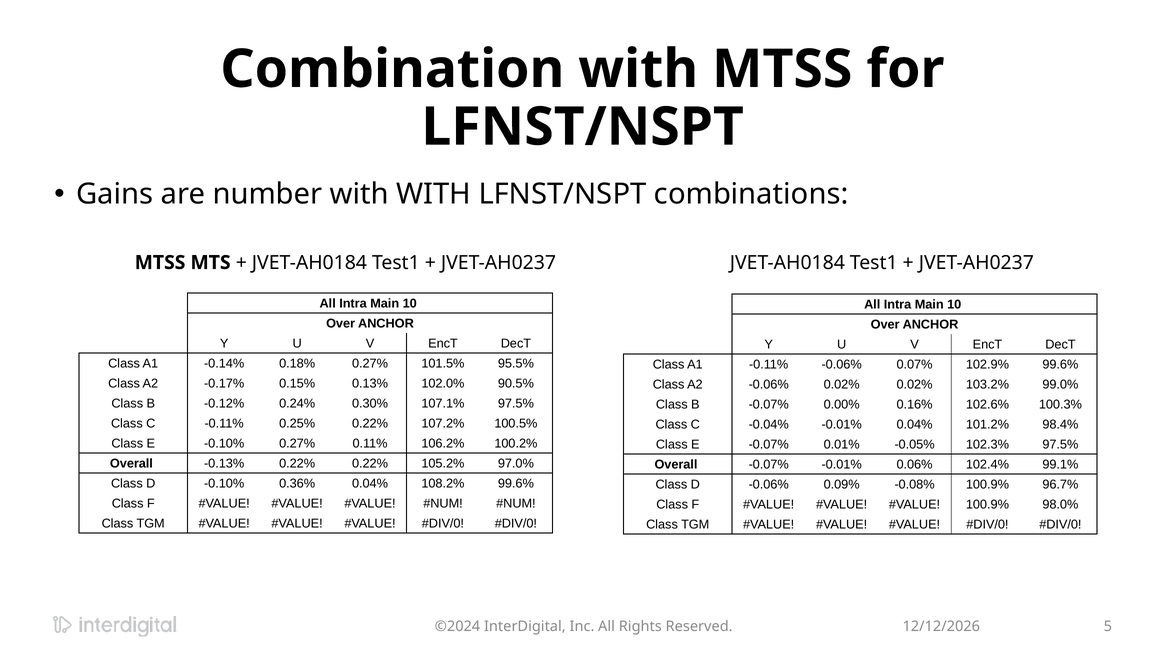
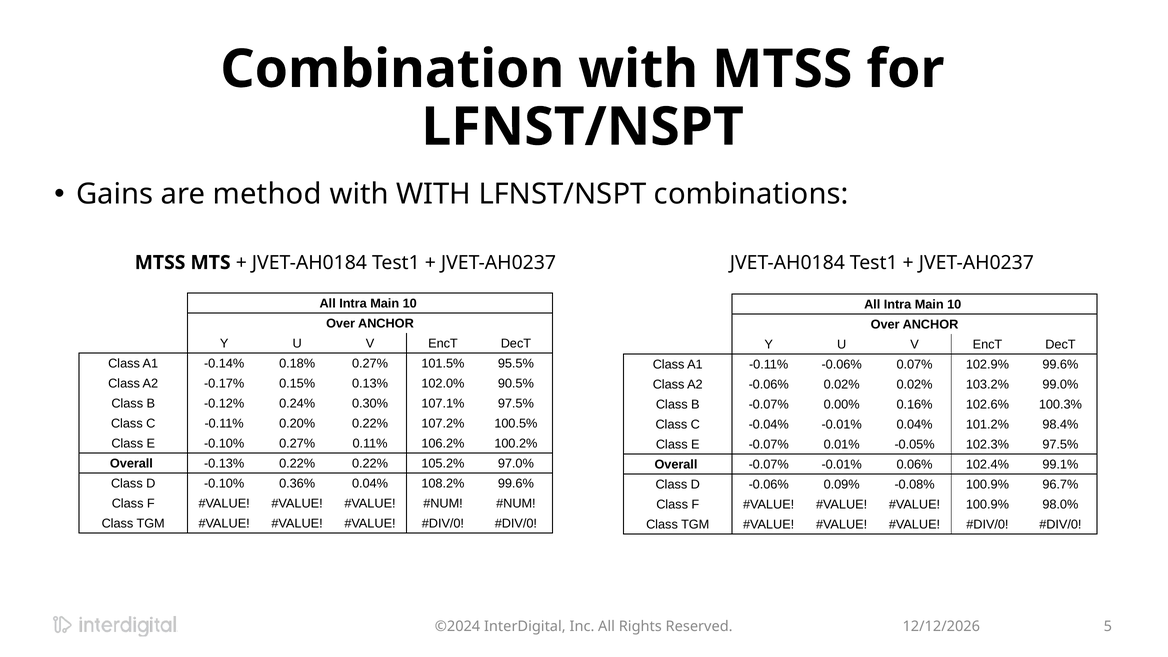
number: number -> method (267, 194)
0.25%: 0.25% -> 0.20% (297, 423)
